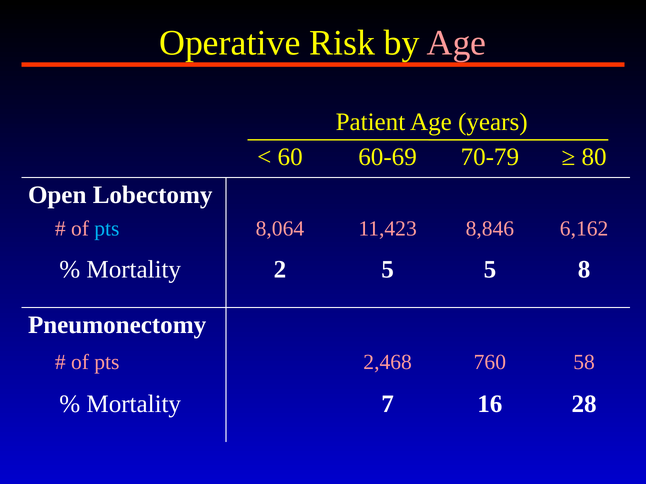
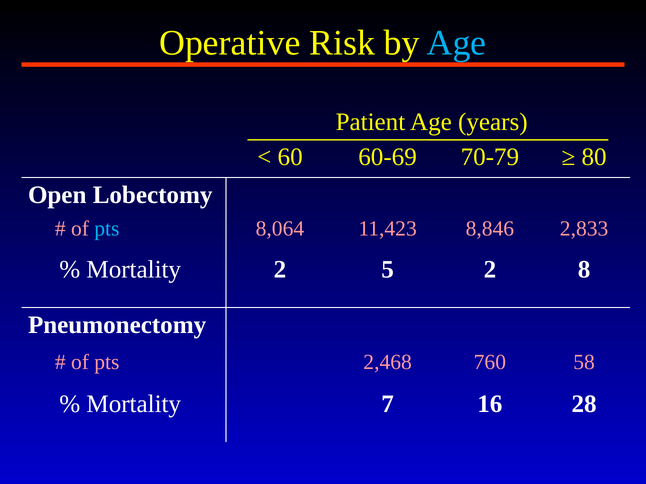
Age colour: pink -> light blue (457, 43)
6,162: 6,162 -> 2,833 (584, 229)
5 5: 5 -> 2 (490, 270)
